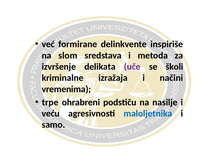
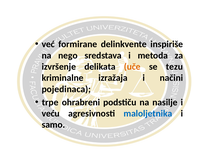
slom: slom -> nego (68, 56)
uče colour: purple -> orange (132, 67)
školi: školi -> tezu (174, 67)
vremenima: vremenima -> pojedinaca (66, 89)
